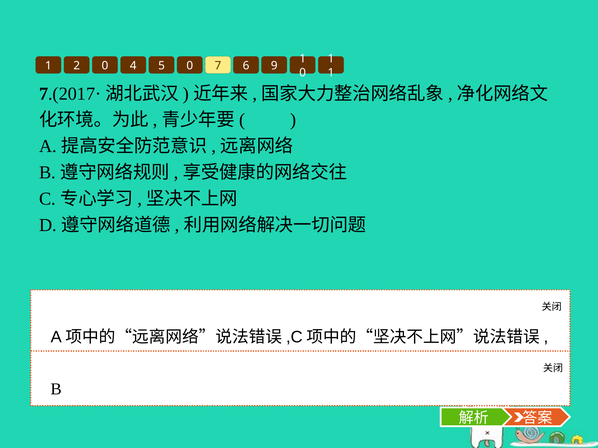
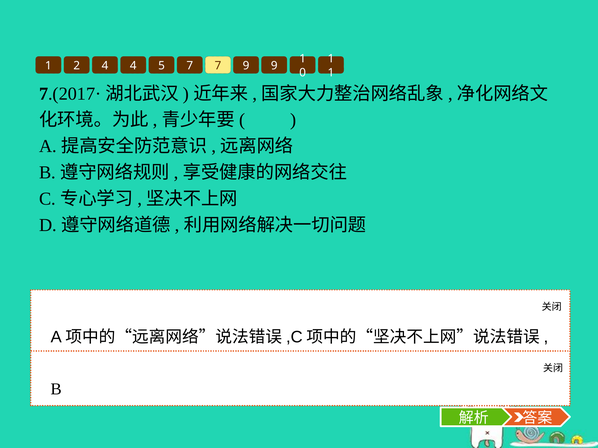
2 0: 0 -> 4 (105, 66)
5 0: 0 -> 7 (190, 66)
7 6: 6 -> 9 (246, 66)
